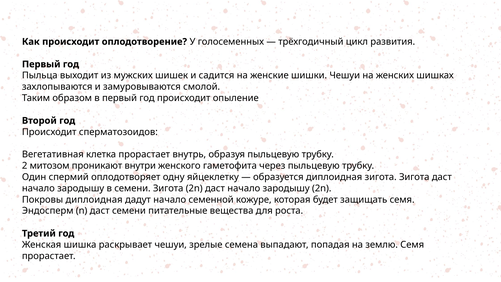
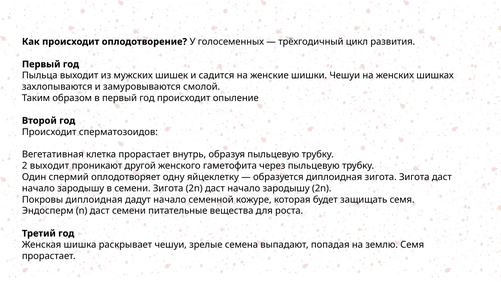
2 митозом: митозом -> выходит (49, 166)
внутри: внутри -> другой (140, 166)
